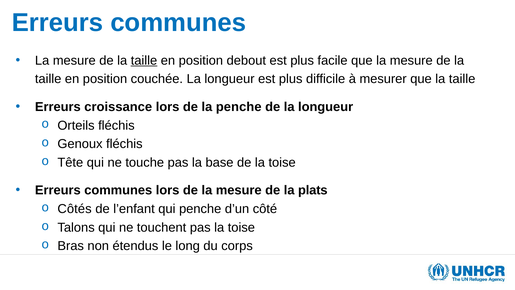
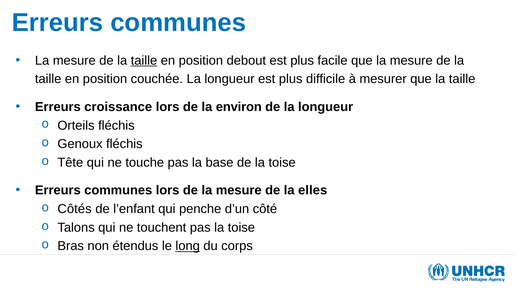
la penche: penche -> environ (239, 107)
plats: plats -> elles (313, 190)
long underline: none -> present (188, 246)
